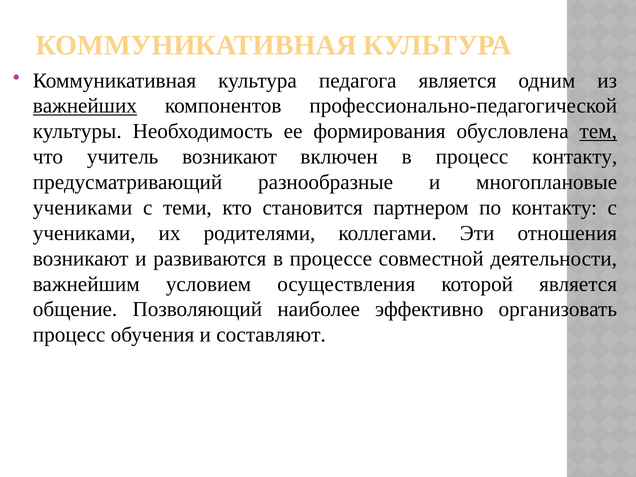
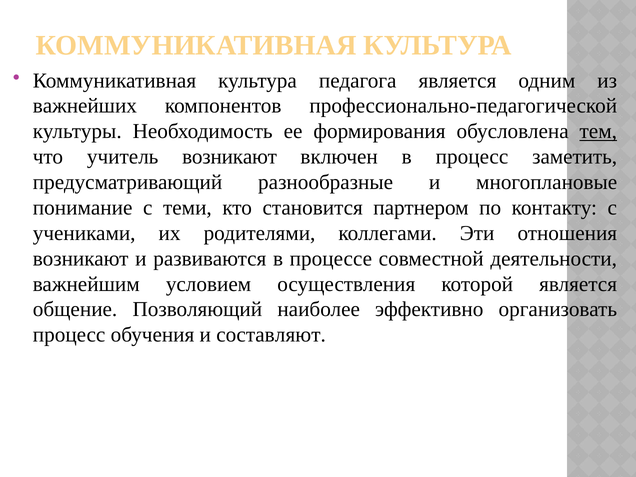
важнейших underline: present -> none (85, 106)
процесс контакту: контакту -> заметить (575, 157)
учениками: учениками -> понимание (83, 208)
